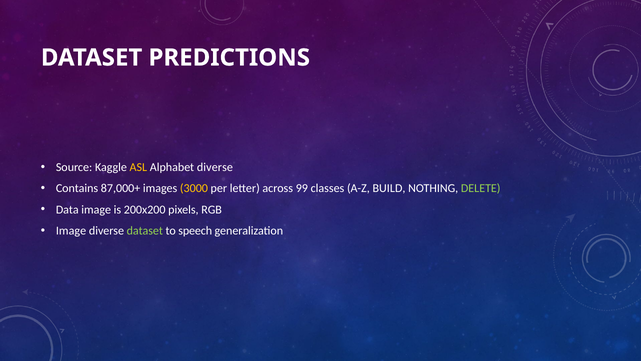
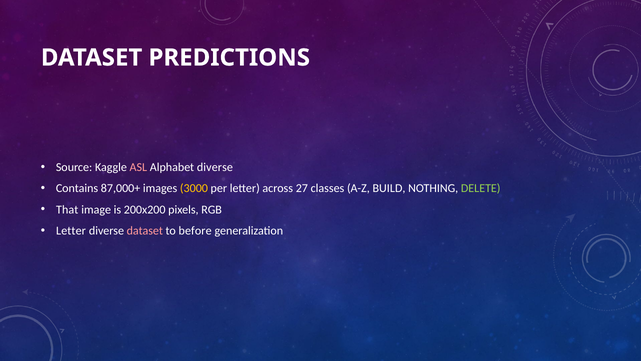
ASL colour: yellow -> pink (138, 167)
99: 99 -> 27 (302, 188)
Data: Data -> That (67, 209)
Image: Image -> Letter (71, 230)
dataset colour: light green -> pink (145, 230)
speech: speech -> before (195, 230)
